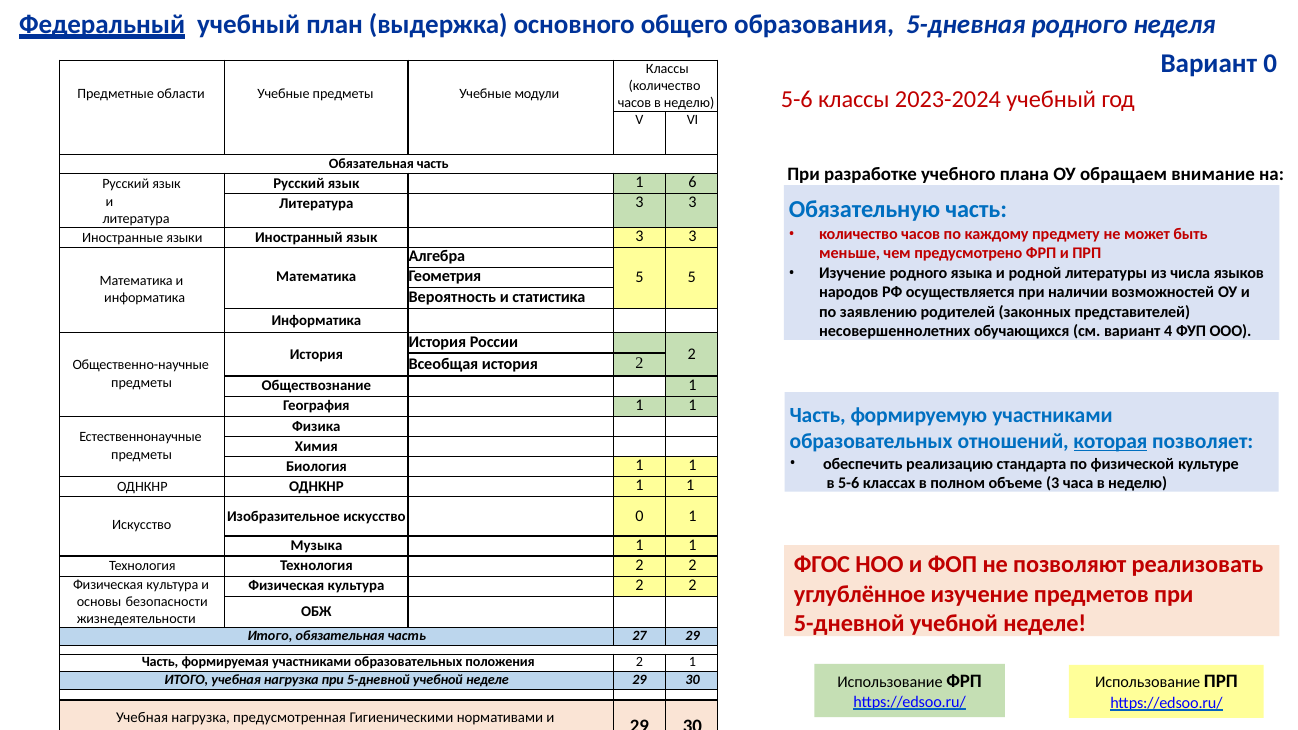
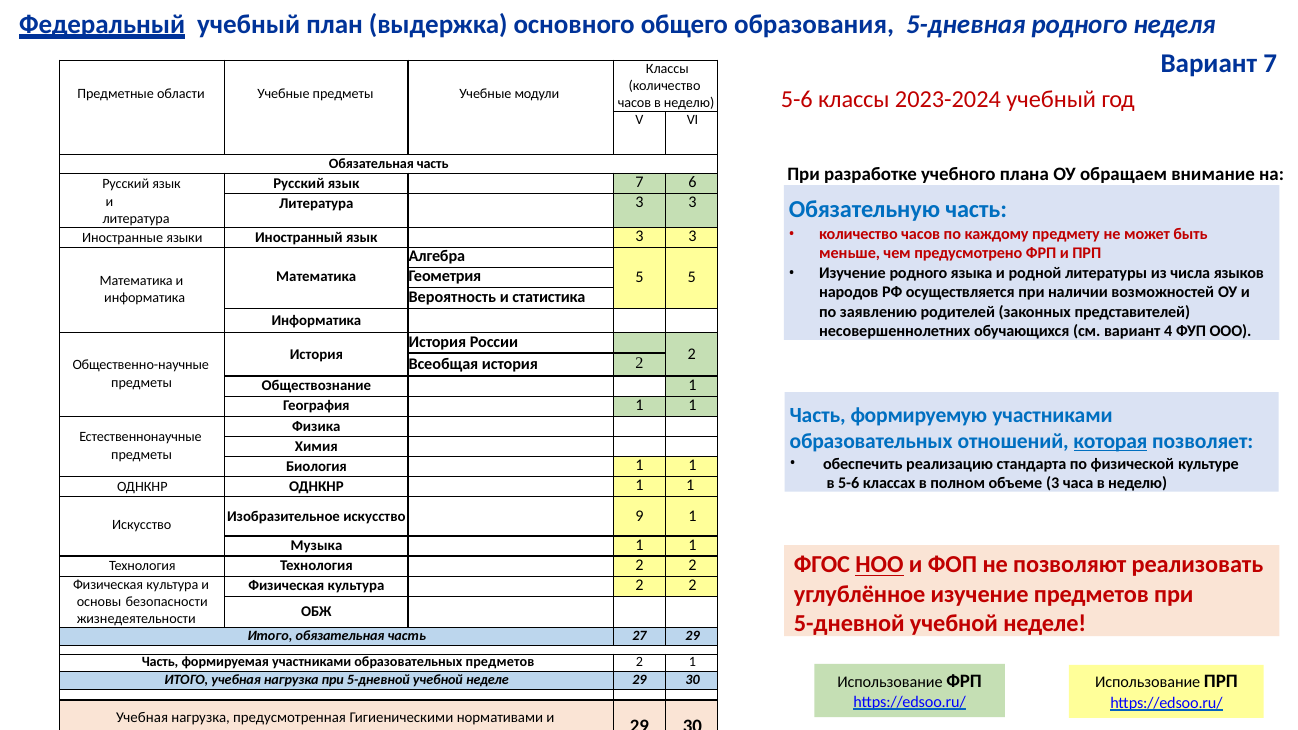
Вариант 0: 0 -> 7 (1270, 64)
язык 1: 1 -> 7 (639, 182)
искусство 0: 0 -> 9 (639, 516)
НОО underline: none -> present (879, 565)
образовательных положения: положения -> предметов (500, 662)
